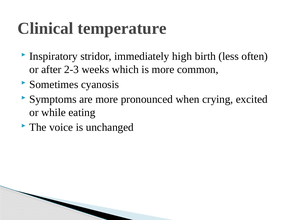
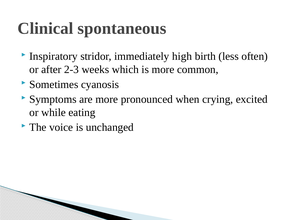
temperature: temperature -> spontaneous (122, 28)
